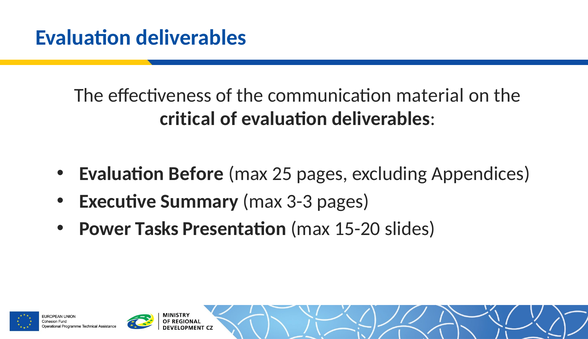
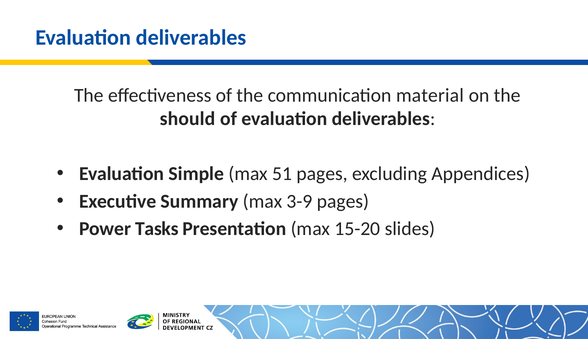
critical: critical -> should (188, 119)
Before: Before -> Simple (196, 174)
25: 25 -> 51 (282, 174)
3-3: 3-3 -> 3-9 (300, 201)
